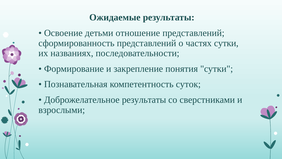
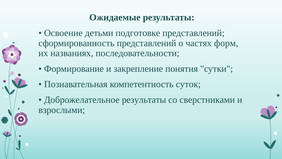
отношение: отношение -> подготовке (138, 33)
частях сутки: сутки -> форм (226, 43)
